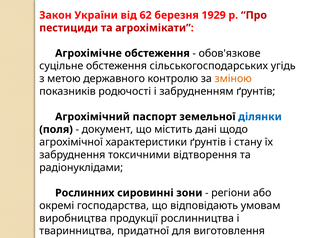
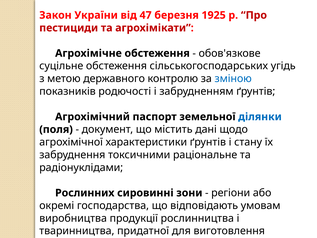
62: 62 -> 47 (146, 15)
1929: 1929 -> 1925 (214, 15)
зміною colour: orange -> blue (233, 79)
відтворення: відтворення -> раціональне (205, 155)
